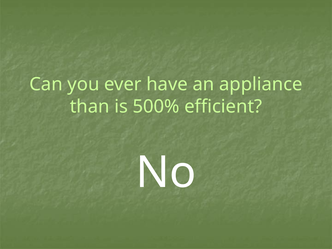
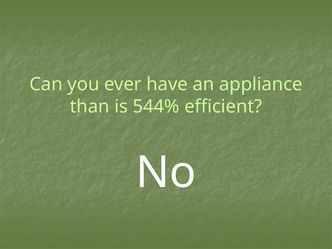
500%: 500% -> 544% (156, 106)
